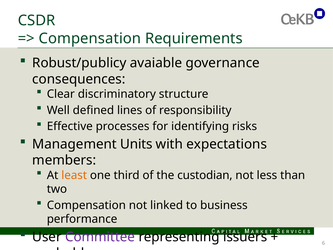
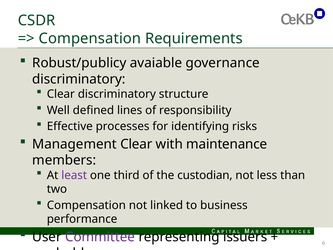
consequences: consequences -> discriminatory (79, 79)
Management Units: Units -> Clear (136, 144)
expectations: expectations -> maintenance (227, 144)
least colour: orange -> purple (74, 175)
